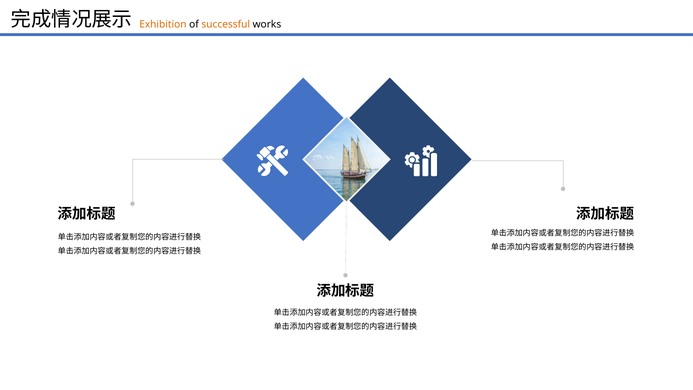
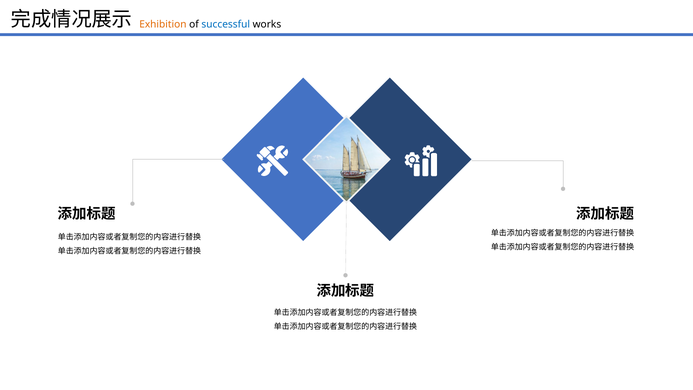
successful colour: orange -> blue (226, 25)
